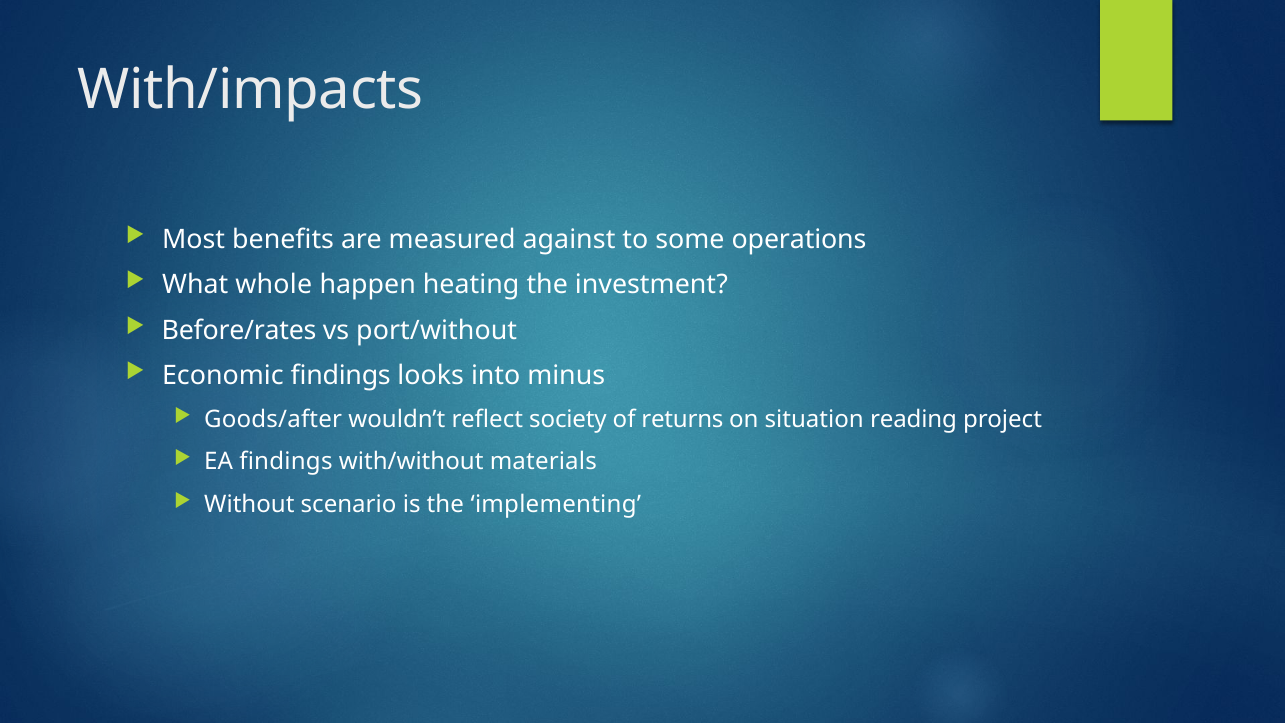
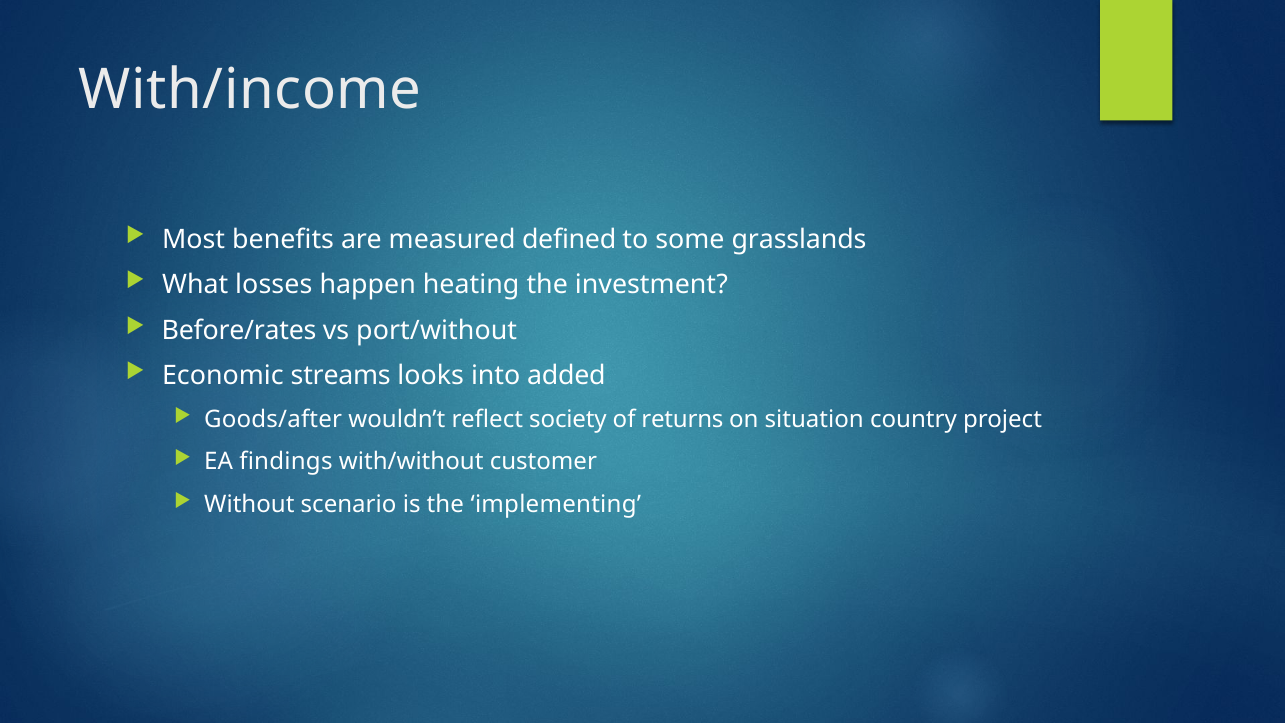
With/impacts: With/impacts -> With/income (250, 90)
against: against -> defined (569, 239)
operations: operations -> grasslands (799, 239)
whole: whole -> losses (274, 285)
Economic findings: findings -> streams (341, 376)
minus: minus -> added (566, 376)
reading: reading -> country (913, 419)
materials: materials -> customer (543, 462)
